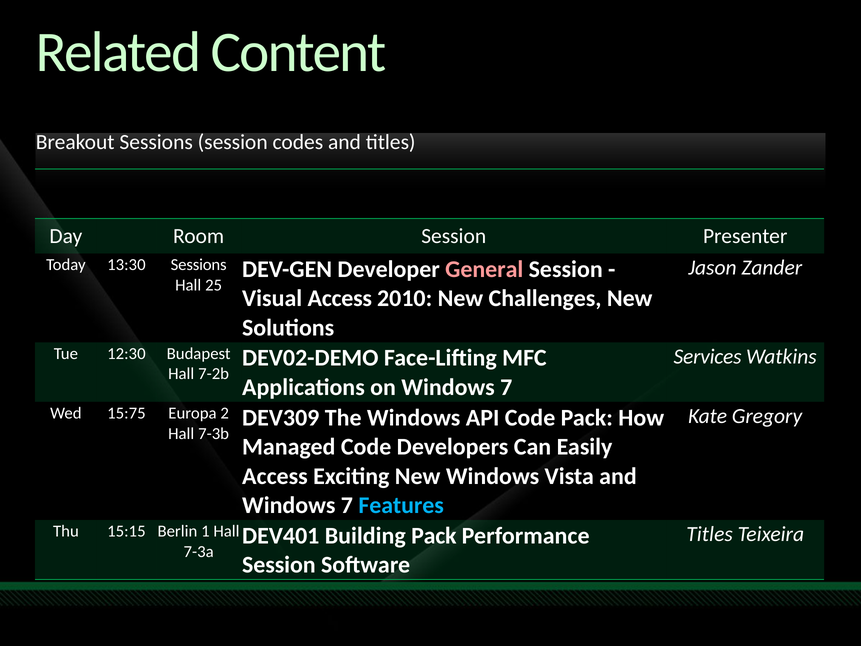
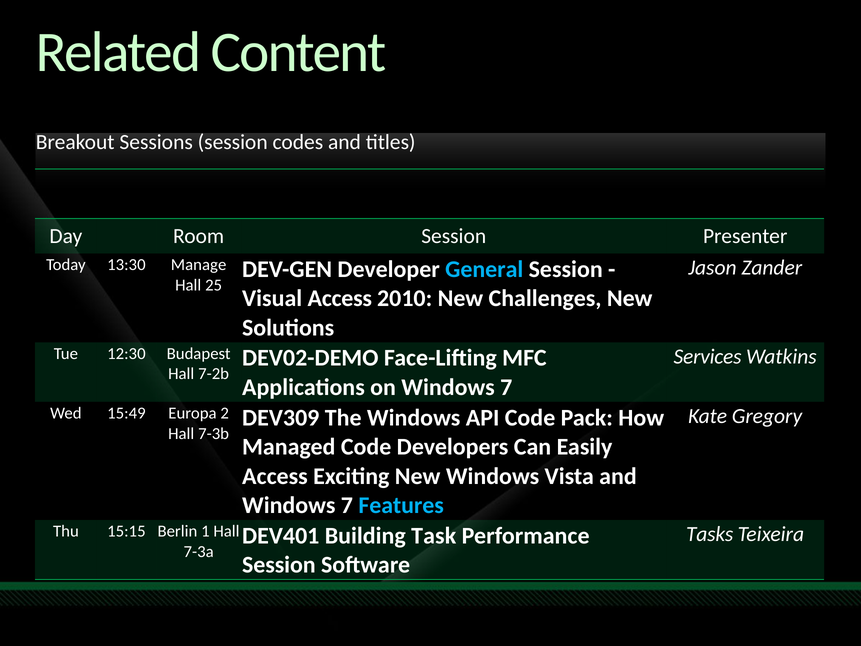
13:30 Sessions: Sessions -> Manage (199, 265)
General colour: pink -> light blue (484, 269)
15:75: 15:75 -> 15:49 (126, 413)
Titles: Titles -> Tasks (710, 534)
Building Pack: Pack -> Task (434, 536)
